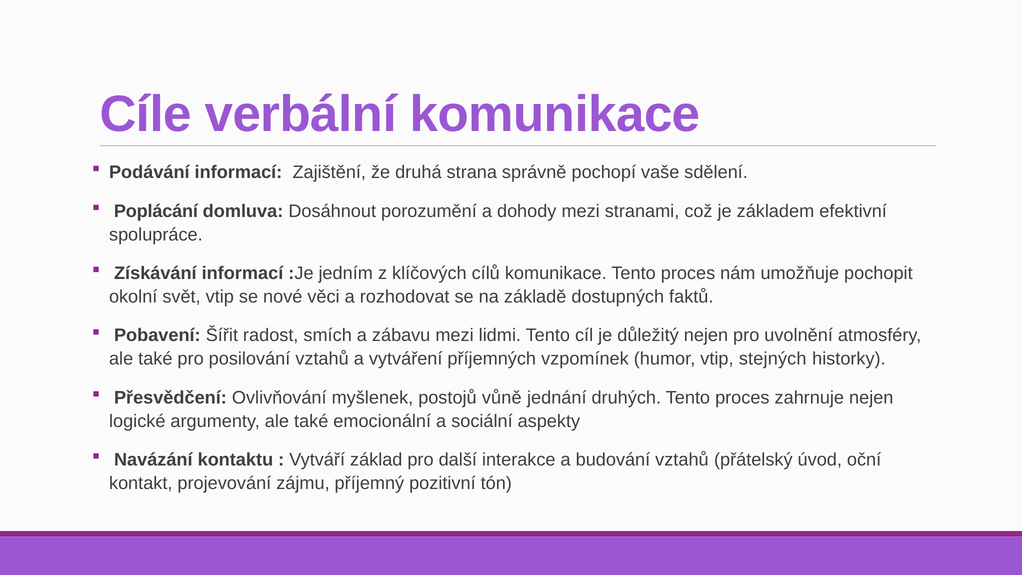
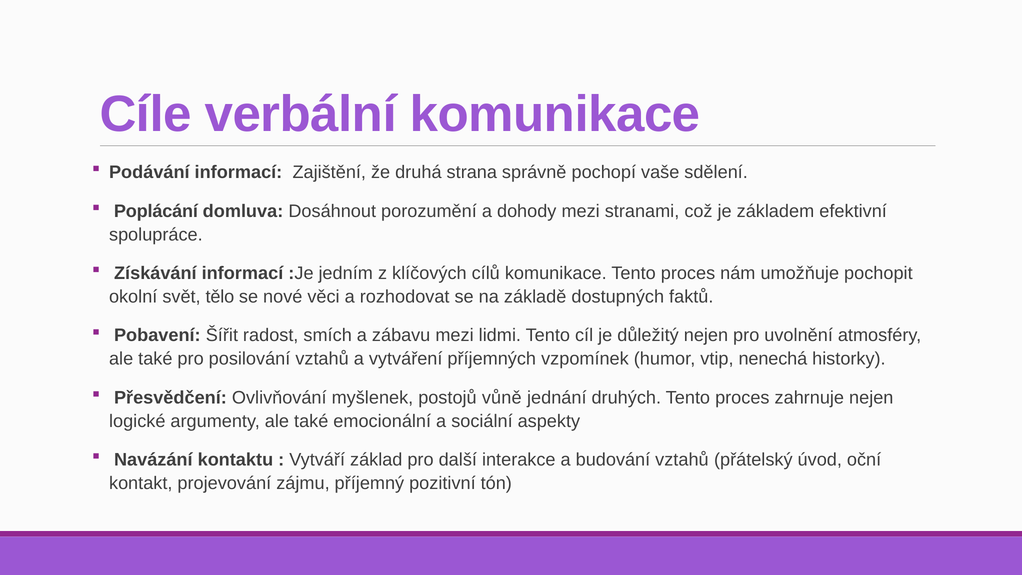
svět vtip: vtip -> tělo (220, 297)
stejných: stejných -> nenechá (773, 359)
